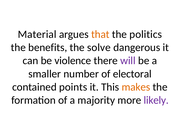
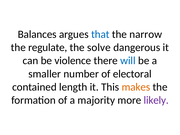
Material: Material -> Balances (37, 34)
that colour: orange -> blue (100, 34)
politics: politics -> narrow (146, 34)
benefits: benefits -> regulate (48, 47)
will colour: purple -> blue (128, 61)
points: points -> length (73, 87)
